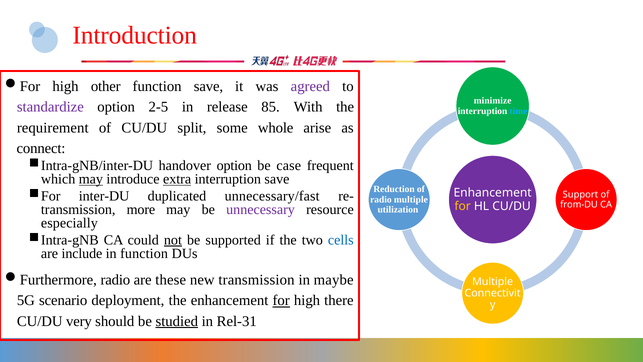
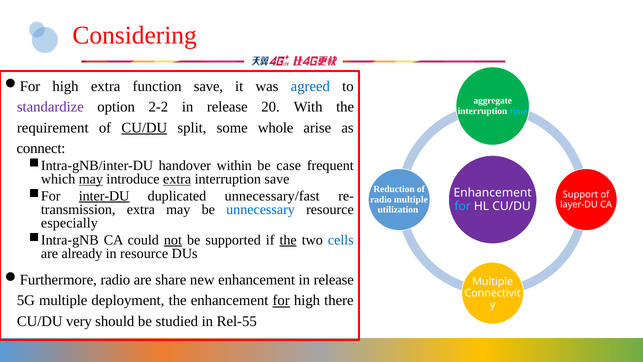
Introduction: Introduction -> Considering (135, 35)
high other: other -> extra (106, 86)
agreed colour: purple -> blue (310, 86)
minimize: minimize -> aggregate (493, 101)
2-5: 2-5 -> 2-2 (158, 107)
85: 85 -> 20 (271, 107)
CU/DU underline: none -> present (144, 128)
handover option: option -> within (234, 165)
inter-DU underline: none -> present (104, 196)
from-DU: from-DU -> layer-DU (579, 204)
for colour: yellow -> light blue (463, 206)
more: more -> extra (141, 209)
unnecessary colour: purple -> blue (261, 209)
the underline: none -> present (288, 240)
include: include -> already (82, 253)
in function: function -> resource (144, 253)
these: these -> share (171, 280)
new transmission: transmission -> enhancement (257, 280)
maybe: maybe -> release (334, 280)
5G scenario: scenario -> multiple (63, 300)
studied underline: present -> none (177, 321)
Rel-31: Rel-31 -> Rel-55 (237, 321)
